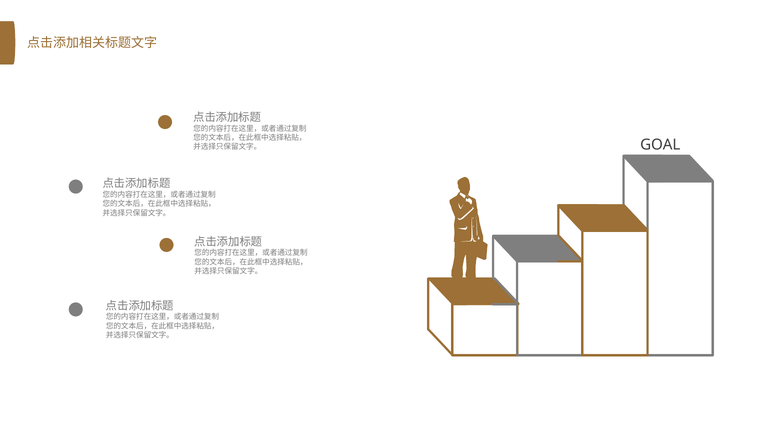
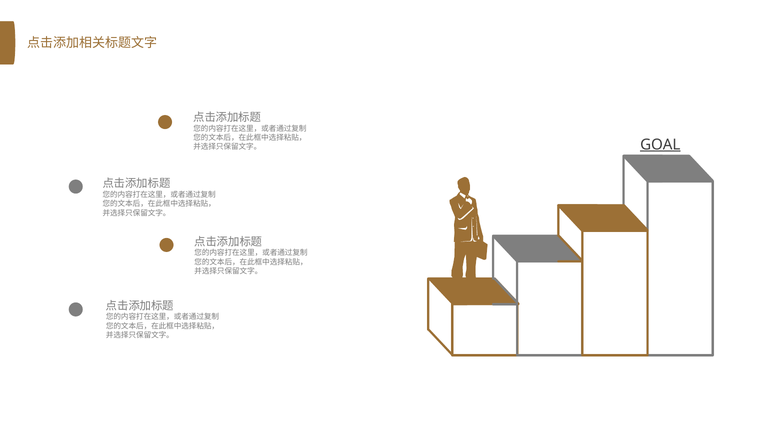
GOAL underline: none -> present (660, 144)
